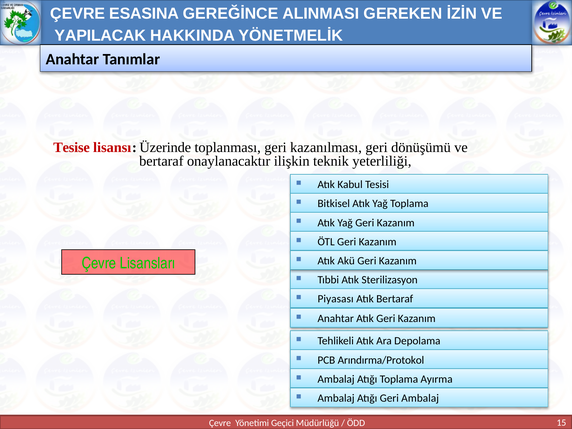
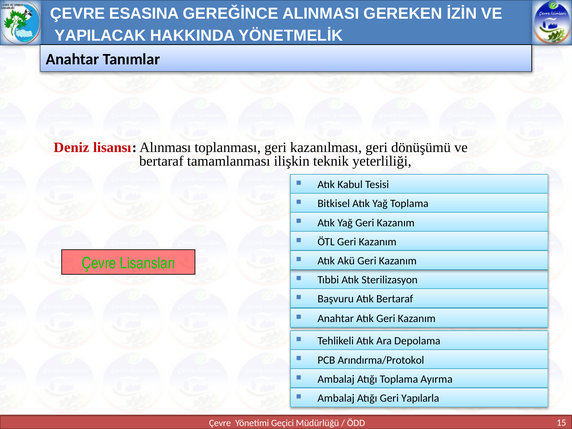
Tesise: Tesise -> Deniz (71, 147)
Üzerinde: Üzerinde -> Alınması (165, 147)
onaylanacaktır: onaylanacaktır -> tamamlanması (229, 161)
Piyasası: Piyasası -> Başvuru (336, 299)
Geri Ambalaj: Ambalaj -> Yapılarla (420, 398)
